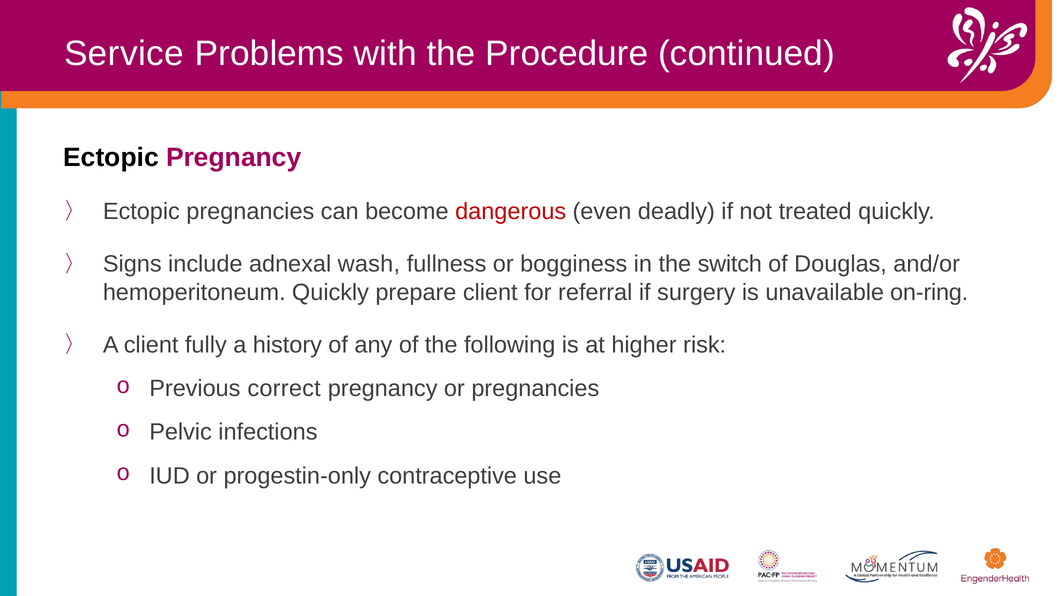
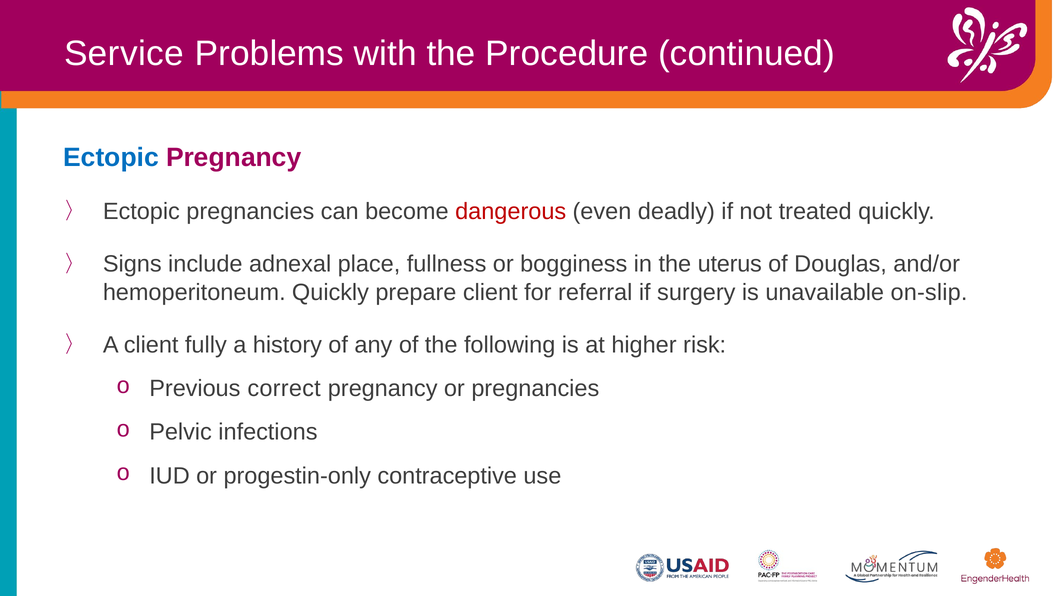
Ectopic colour: black -> blue (111, 158)
wash: wash -> place (369, 264)
switch: switch -> uterus (730, 264)
on-ring: on-ring -> on-slip (929, 292)
